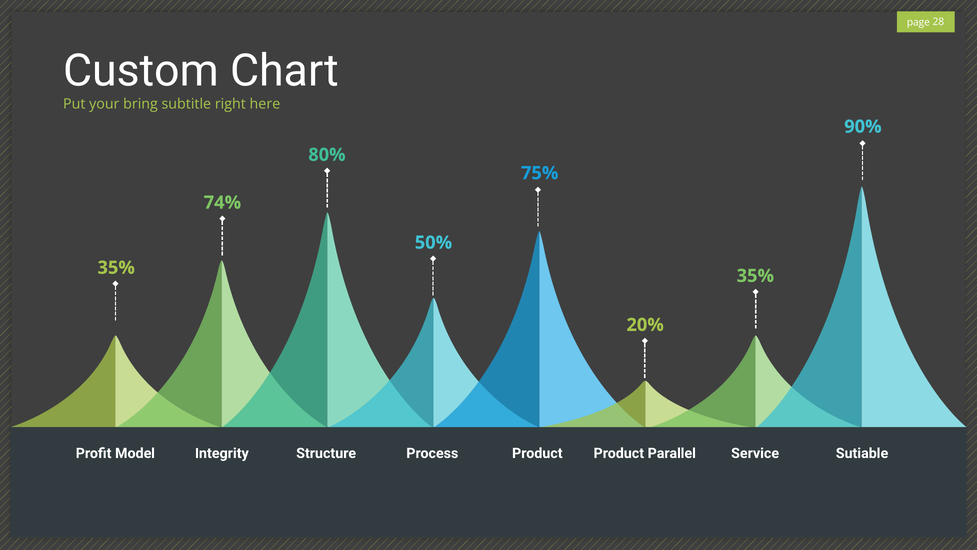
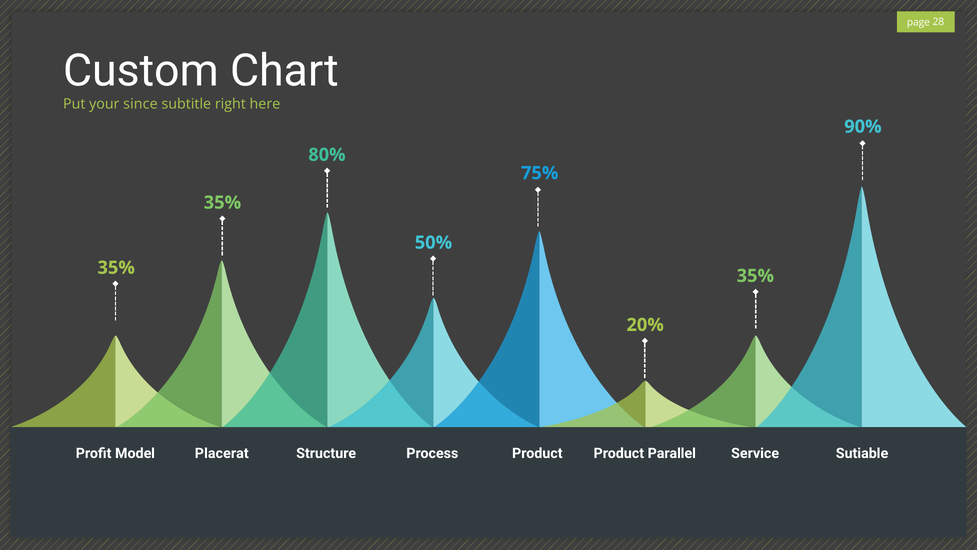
bring: bring -> since (140, 104)
74%: 74% -> 35% (222, 202)
Integrity: Integrity -> Placerat (222, 453)
